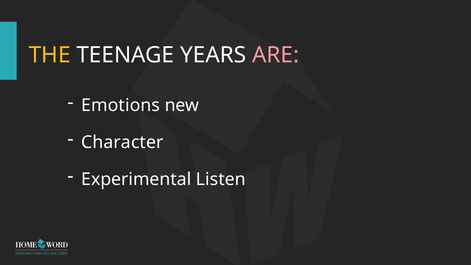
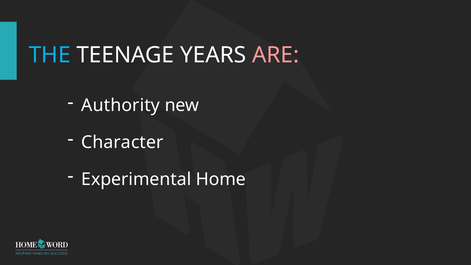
THE colour: yellow -> light blue (50, 55)
Emotions: Emotions -> Authority (121, 105)
Listen: Listen -> Home (221, 179)
